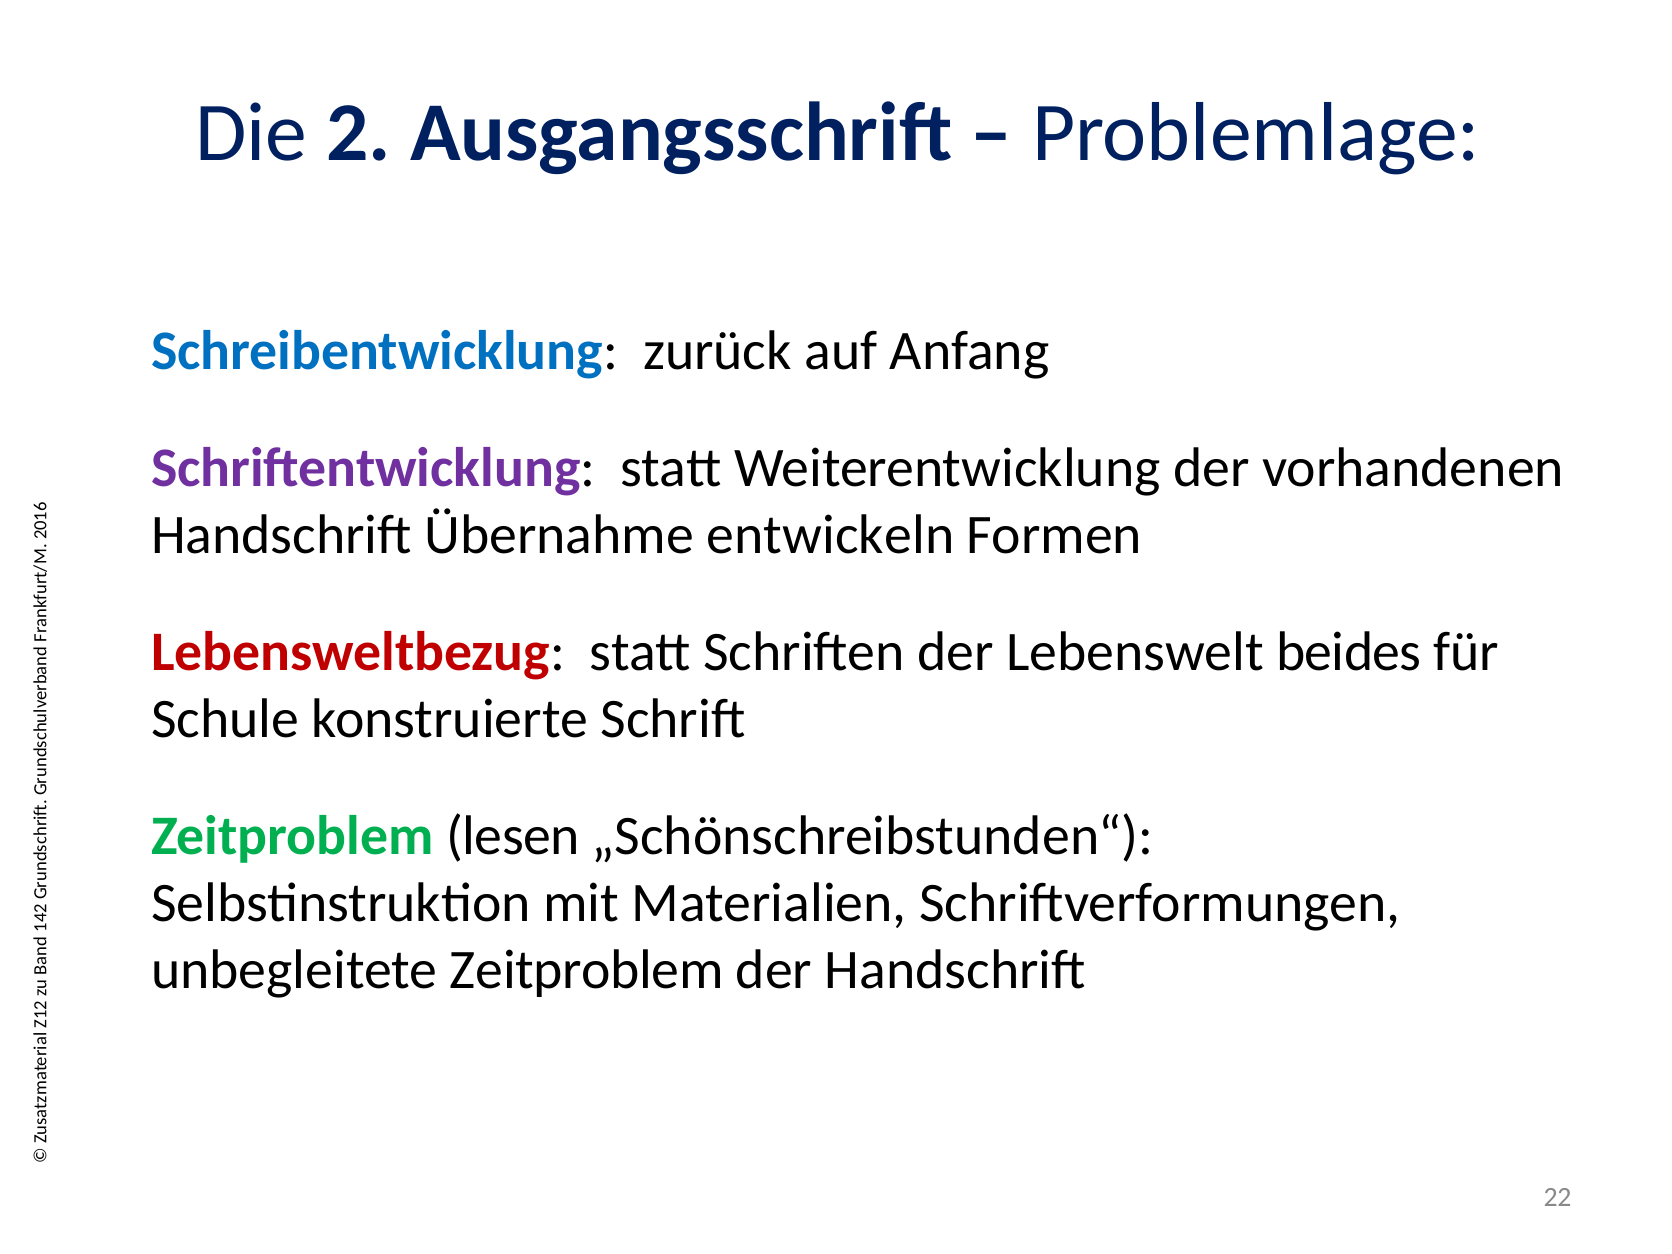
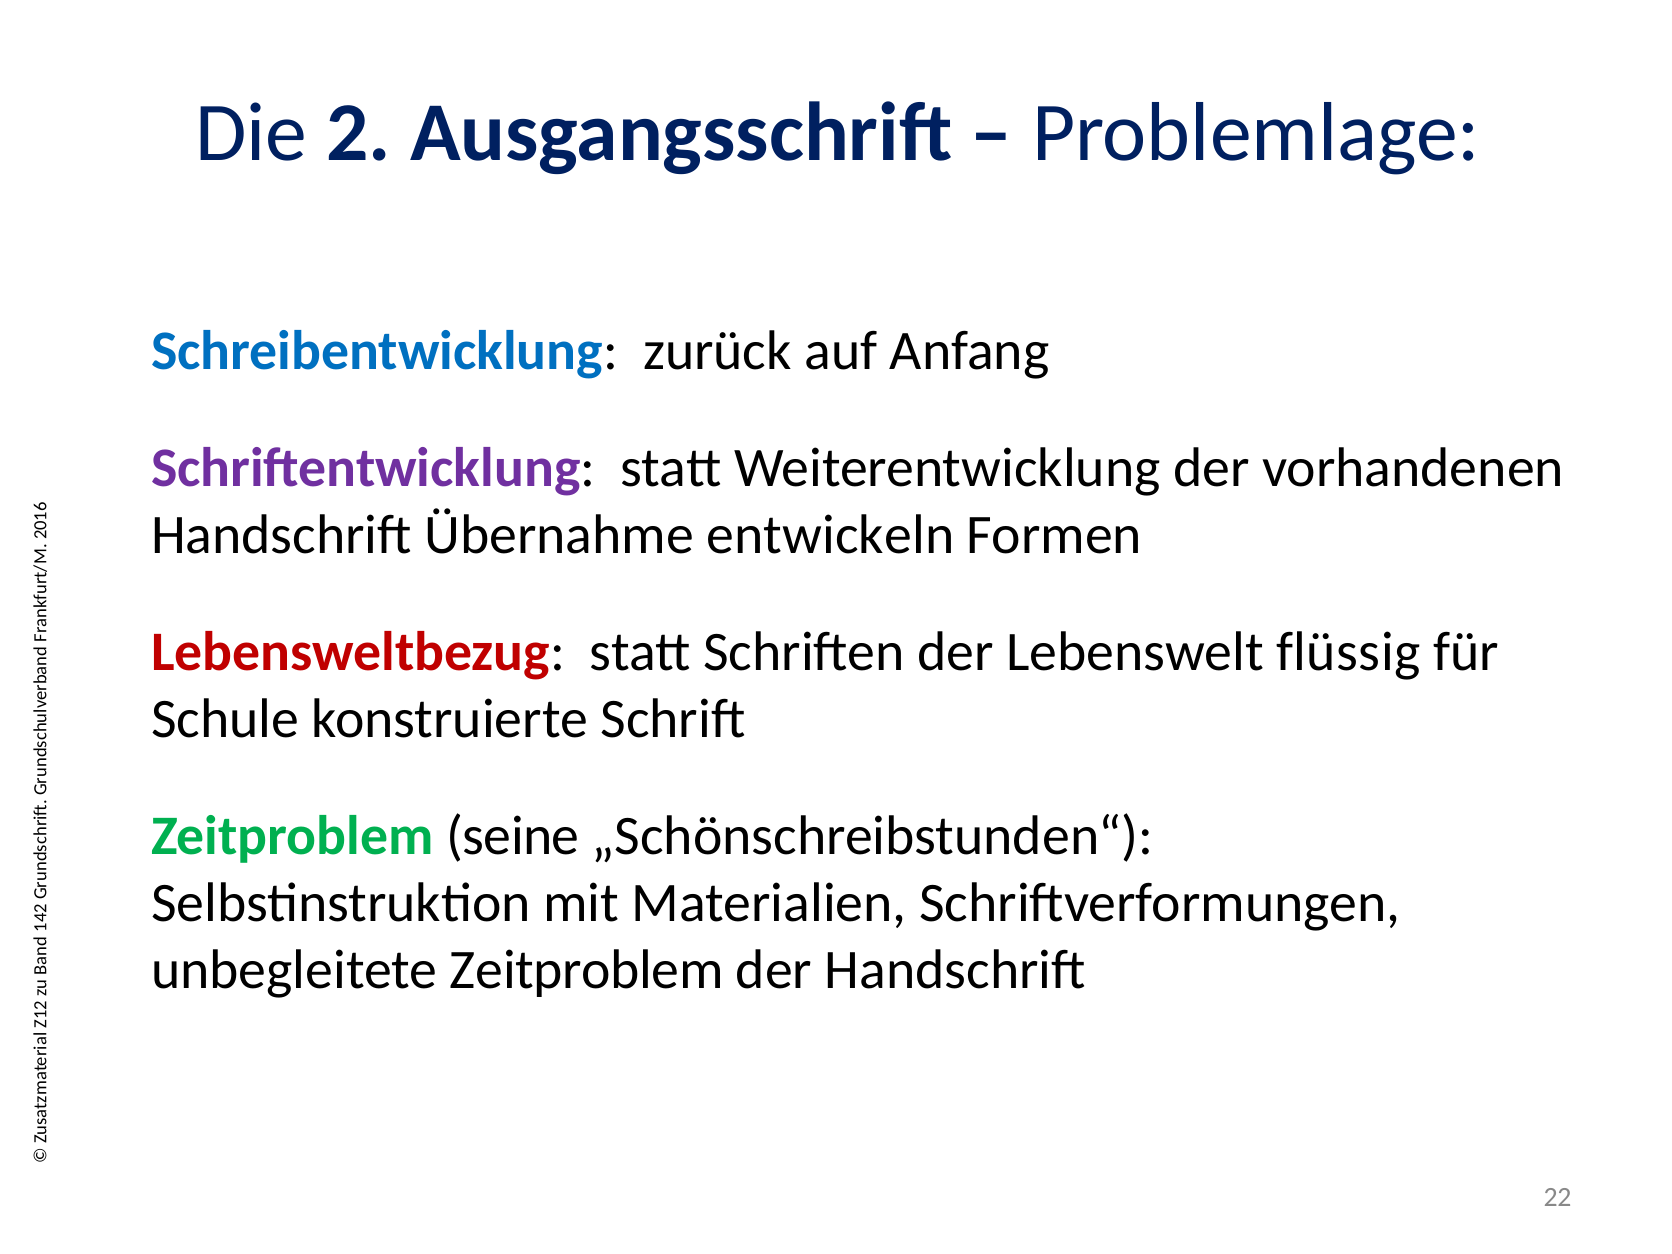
beides: beides -> flüssig (1348, 653)
lesen: lesen -> seine (513, 836)
